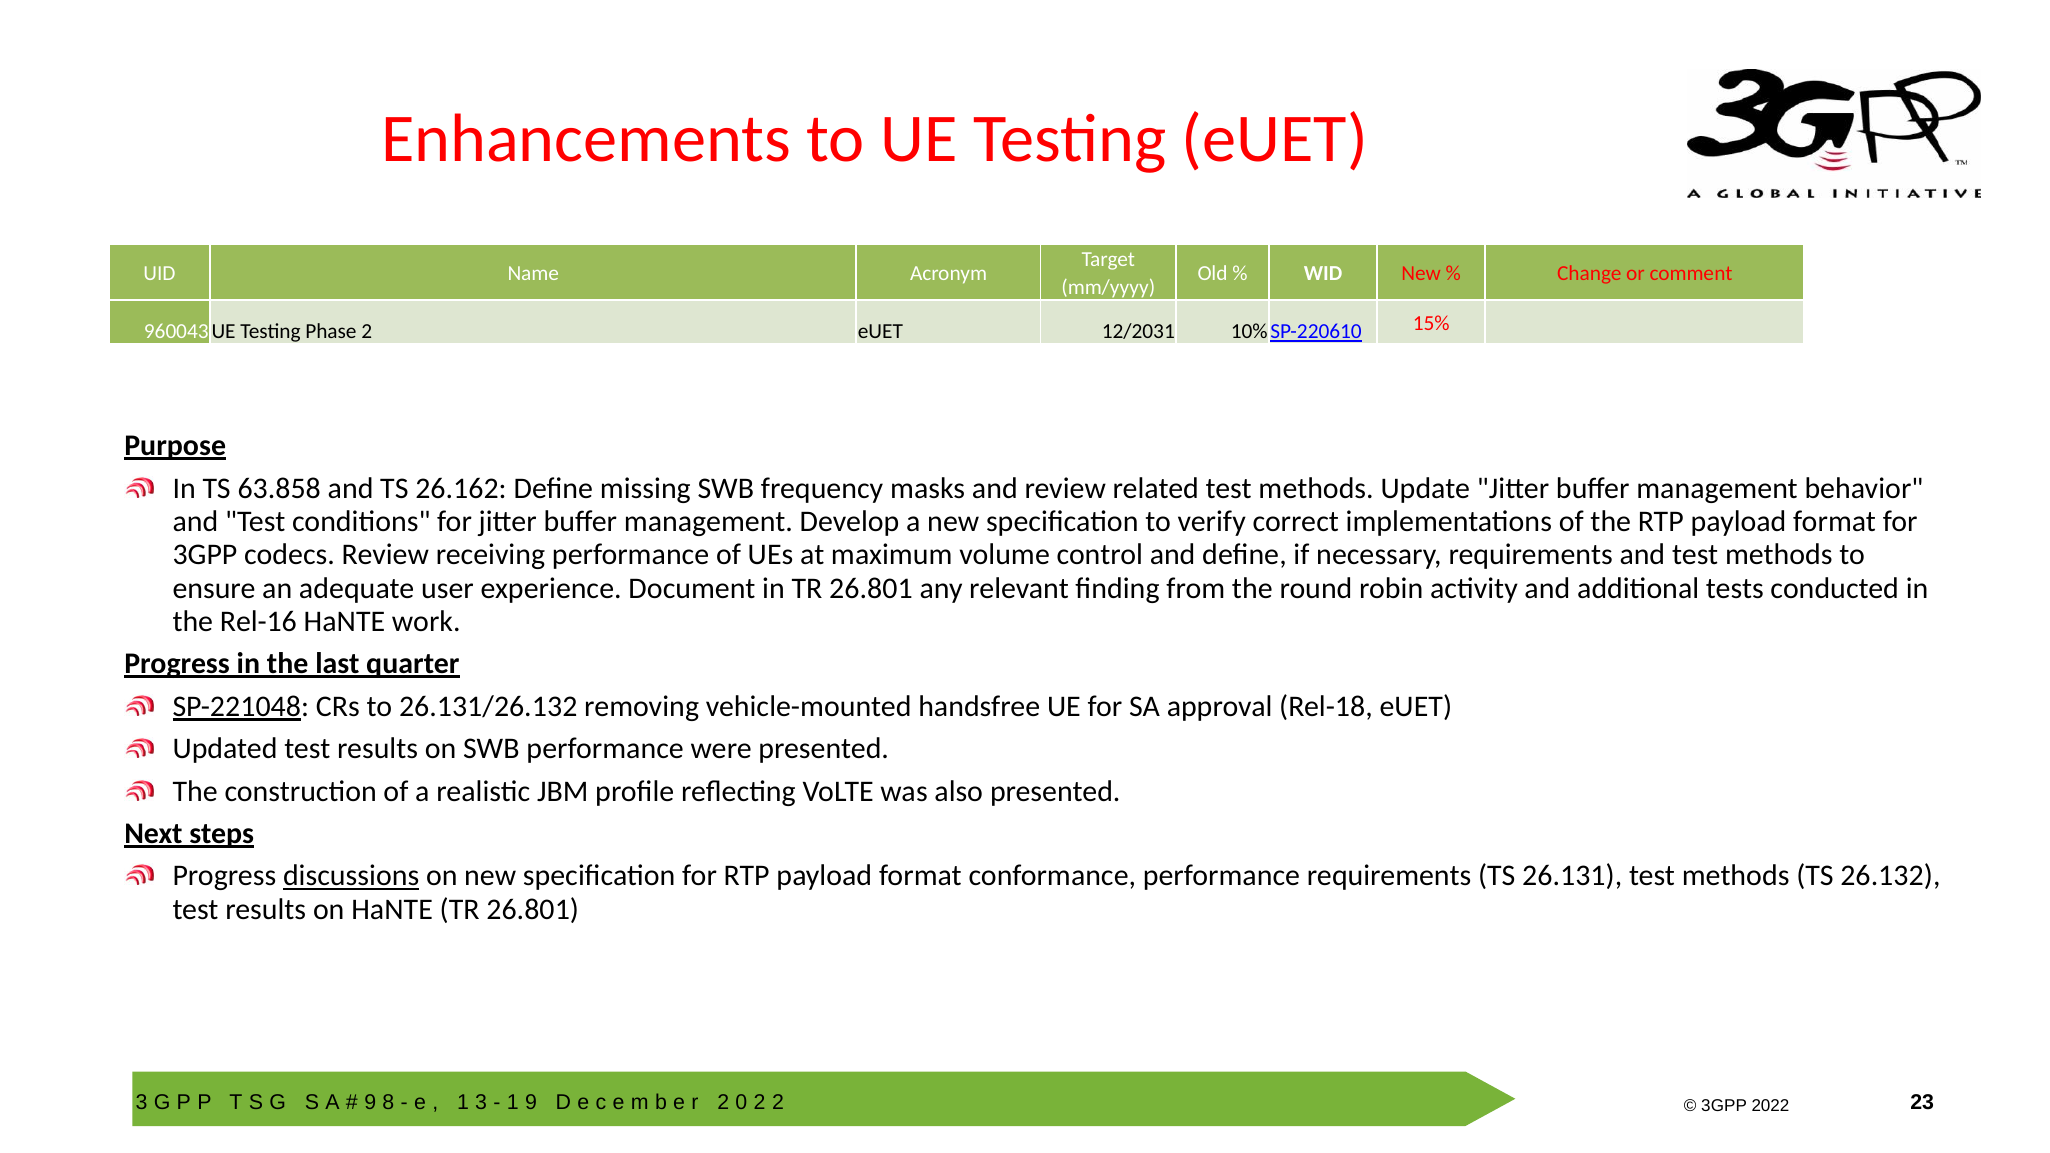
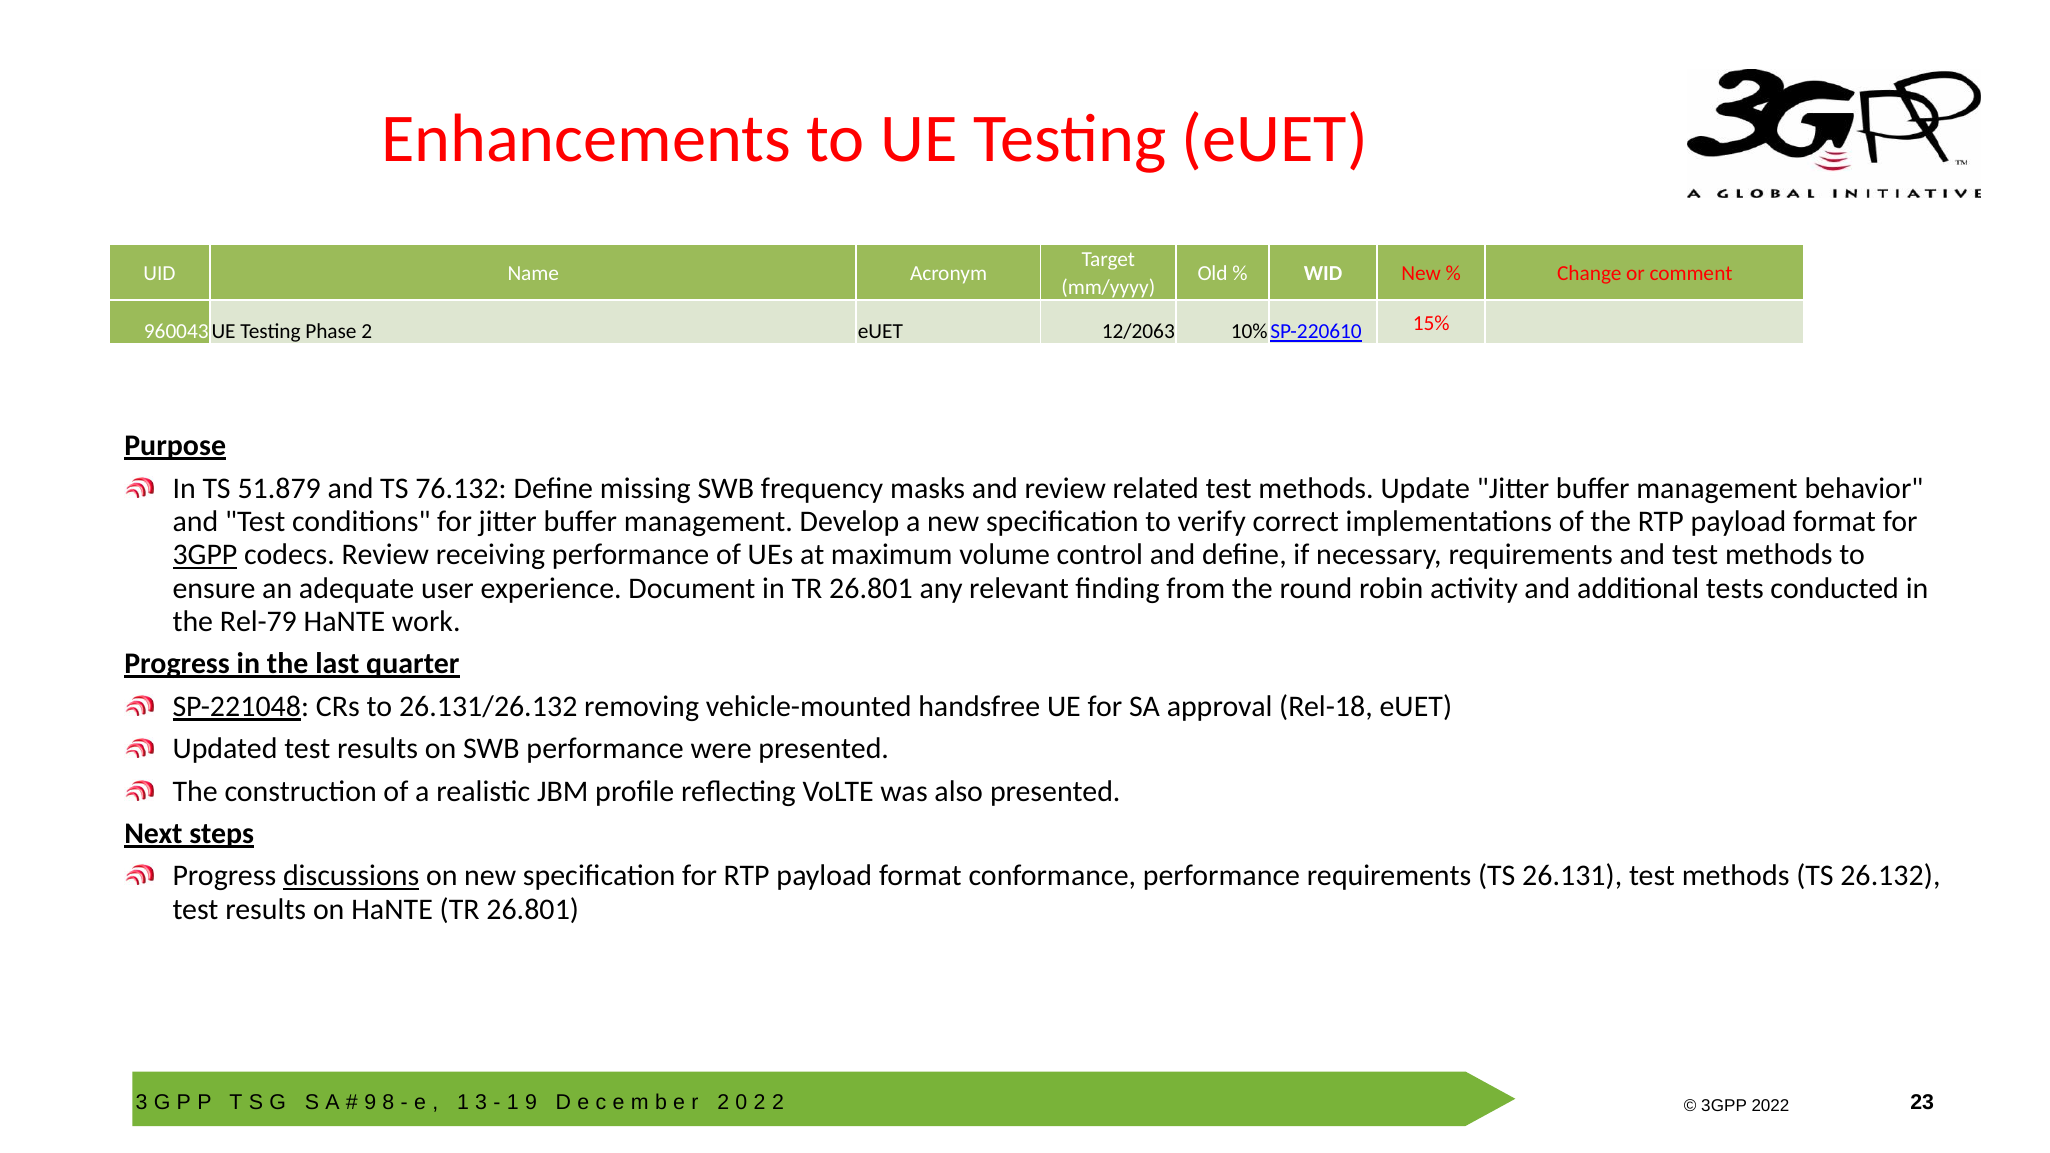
12/2031: 12/2031 -> 12/2063 (1138, 332)
63.858: 63.858 -> 51.879 (279, 488)
26.162: 26.162 -> 76.132 (461, 488)
3GPP underline: none -> present (205, 555)
Rel-16: Rel-16 -> Rel-79 (258, 622)
